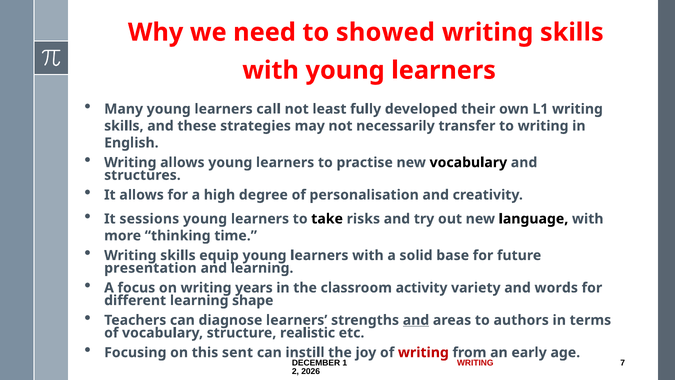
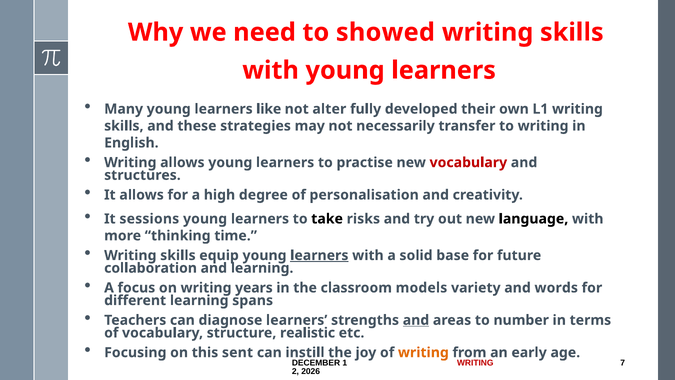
call: call -> like (269, 109)
least: least -> alter (329, 109)
vocabulary colour: black -> red (468, 162)
learners underline: none -> present (319, 255)
presentation: presentation -> collaboration (151, 268)
activity: activity -> models (421, 288)
shape: shape -> spans (253, 300)
authors: authors -> number (521, 320)
writing colour: red -> orange (423, 352)
